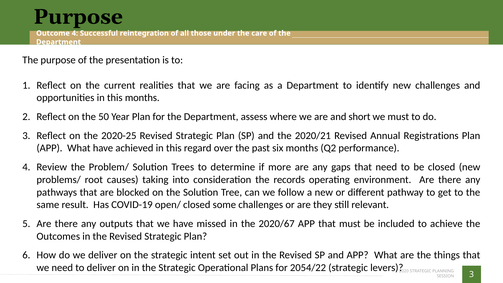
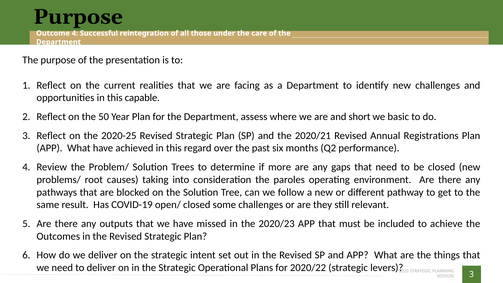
this months: months -> capable (142, 98)
we must: must -> basic (398, 117)
records: records -> paroles (289, 180)
2020/67: 2020/67 -> 2020/23 (277, 224)
2054/22: 2054/22 -> 2020/22 (308, 268)
